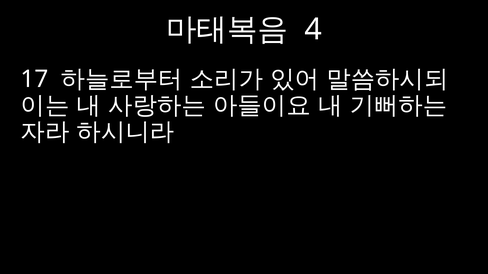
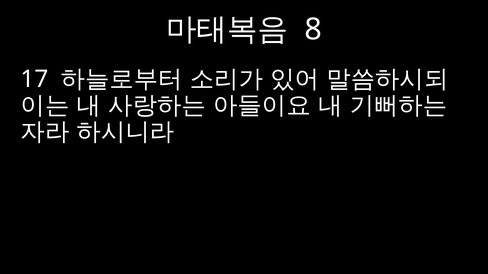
4: 4 -> 8 (313, 29)
